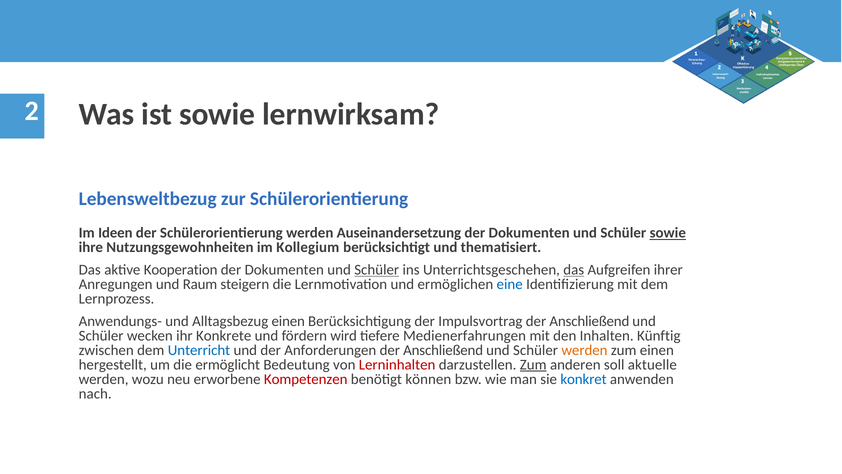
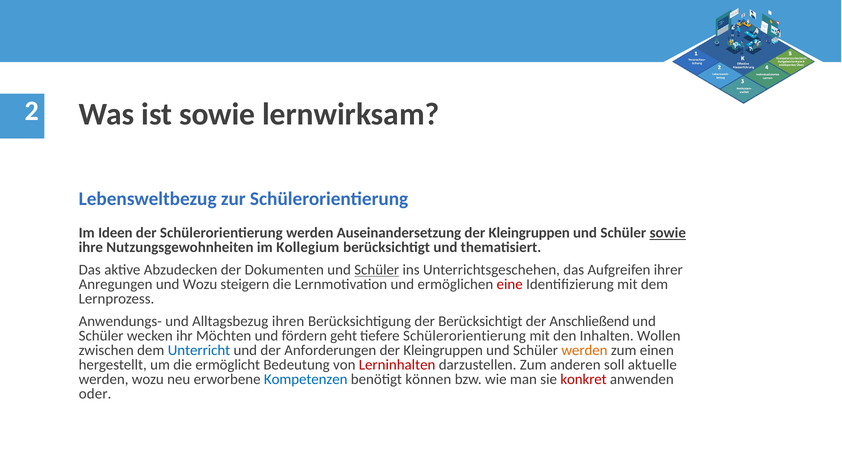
Dokumenten: Dokumenten -> Kleingruppen (529, 233)
Kooperation: Kooperation -> Abzudecken (181, 270)
das underline: present -> none (574, 270)
und Raum: Raum -> Wozu (200, 284)
eine colour: blue -> red (510, 284)
Alltagsbezug einen: einen -> ihren (288, 321)
der Impulsvortrag: Impulsvortrag -> Berücksichtigt (480, 321)
Konkrete: Konkrete -> Möchten (224, 335)
wird: wird -> geht (344, 335)
tiefere Medienerfahrungen: Medienerfahrungen -> Schülerorientierung (465, 335)
Künftig: Künftig -> Wollen (659, 335)
Anschließend: Anschließend -> Kleingruppen (443, 350)
Zum underline: present -> none (533, 364)
Kompetenzen colour: red -> blue (306, 379)
konkret colour: blue -> red (584, 379)
nach: nach -> oder (95, 393)
